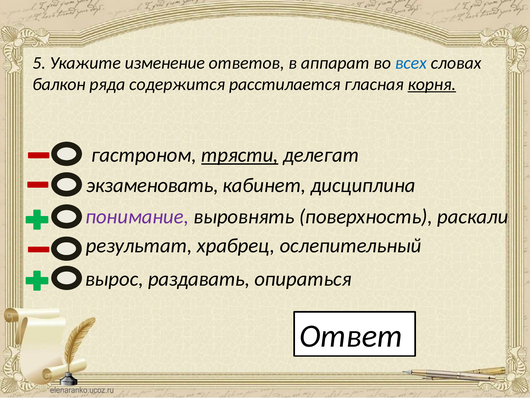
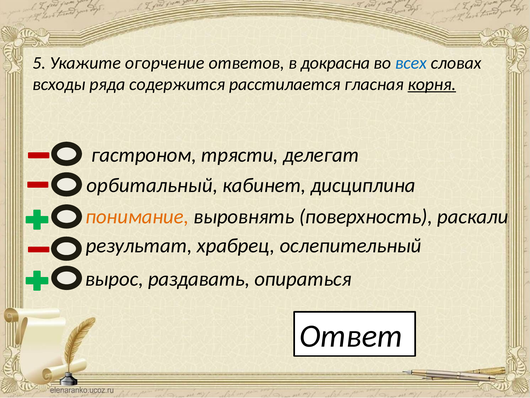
изменение: изменение -> огорчение (165, 63)
аппарат: аппарат -> докрасна (335, 63)
балкон: балкон -> всходы (59, 84)
трясти underline: present -> none (240, 155)
экзаменовать: экзаменовать -> орбитальный (152, 185)
понимание colour: purple -> orange (137, 216)
